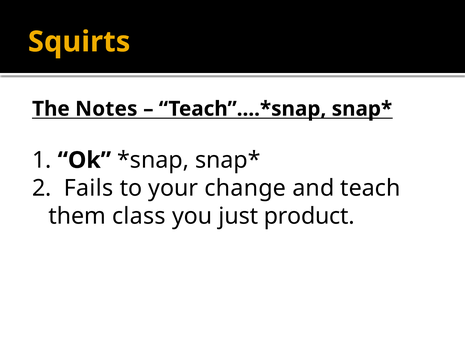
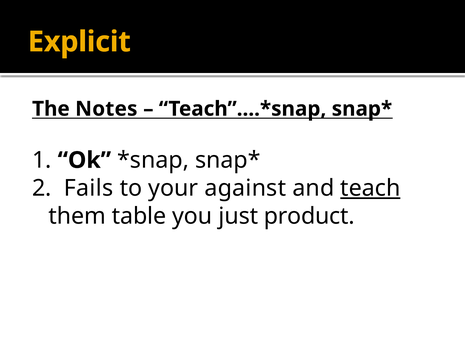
Squirts: Squirts -> Explicit (79, 42)
change: change -> against (245, 188)
teach underline: none -> present (370, 188)
class: class -> table (139, 216)
